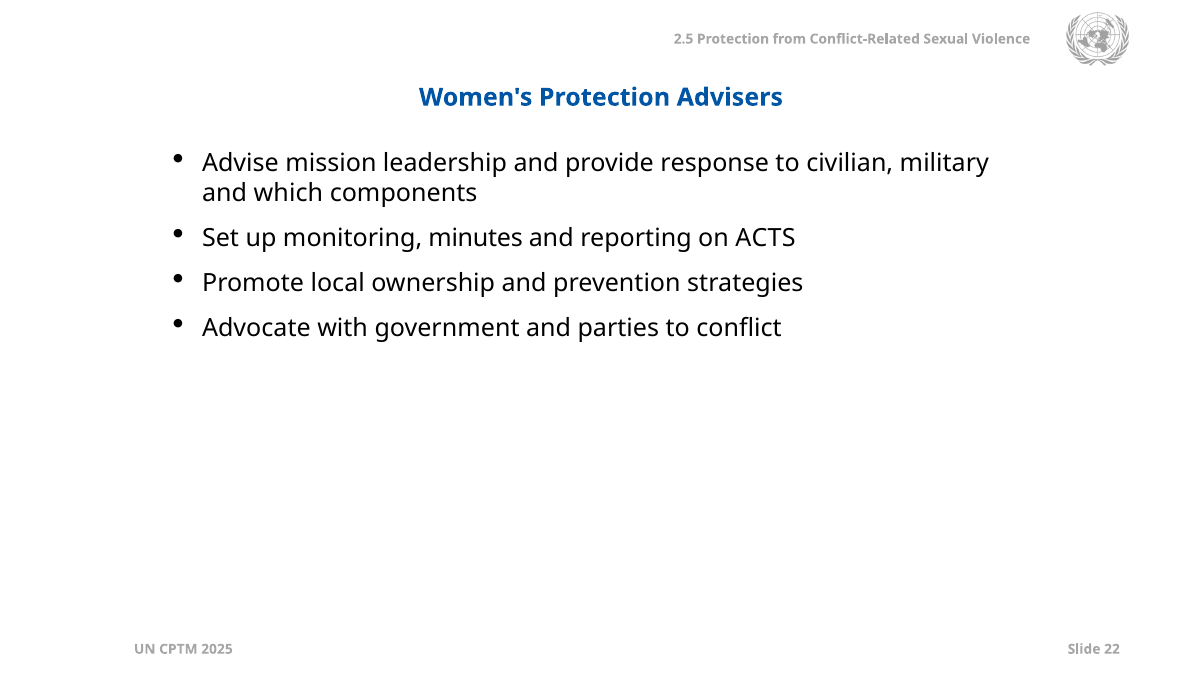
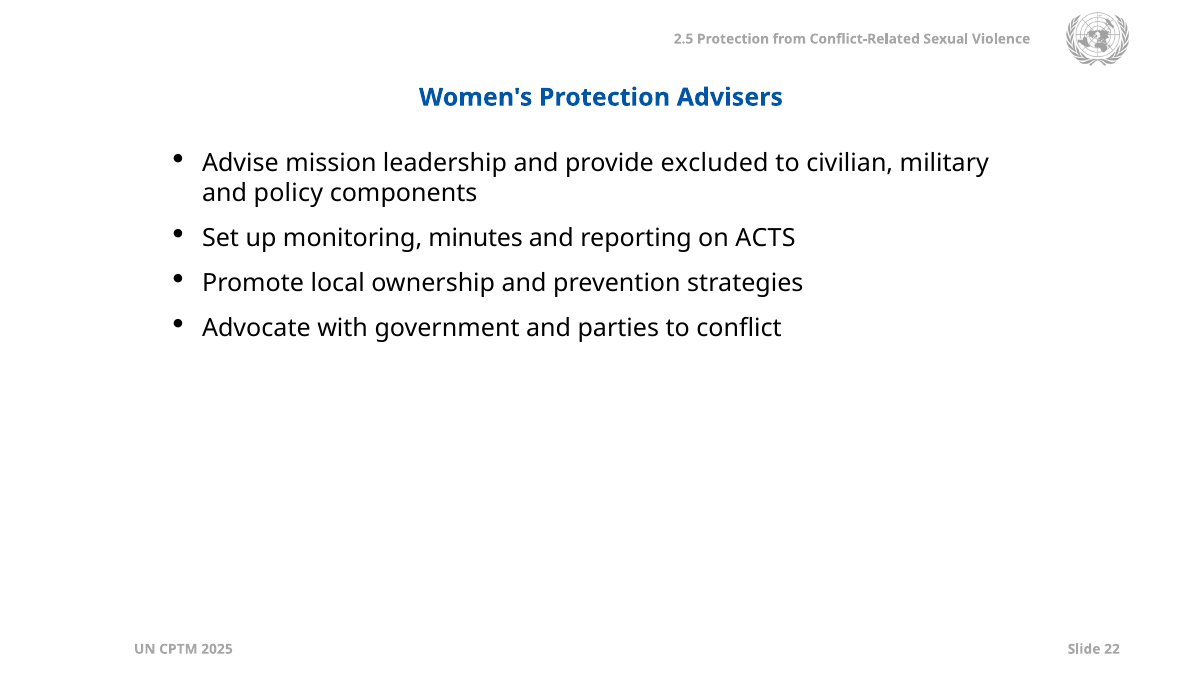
response: response -> excluded (715, 163)
which: which -> policy (288, 193)
